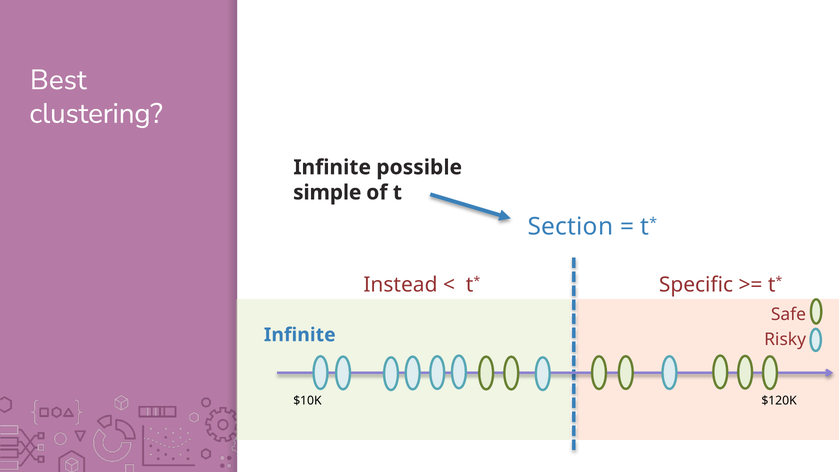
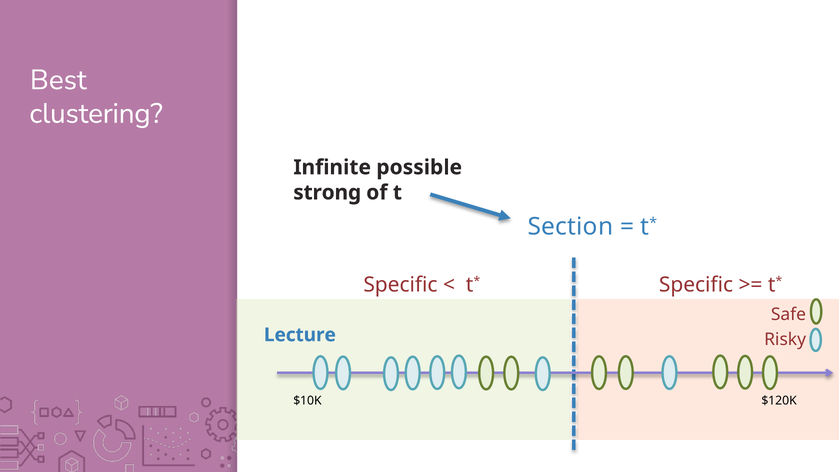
simple: simple -> strong (327, 192)
Instead: Instead -> Specific (400, 285)
Infinite: Infinite -> Lecture (300, 335)
